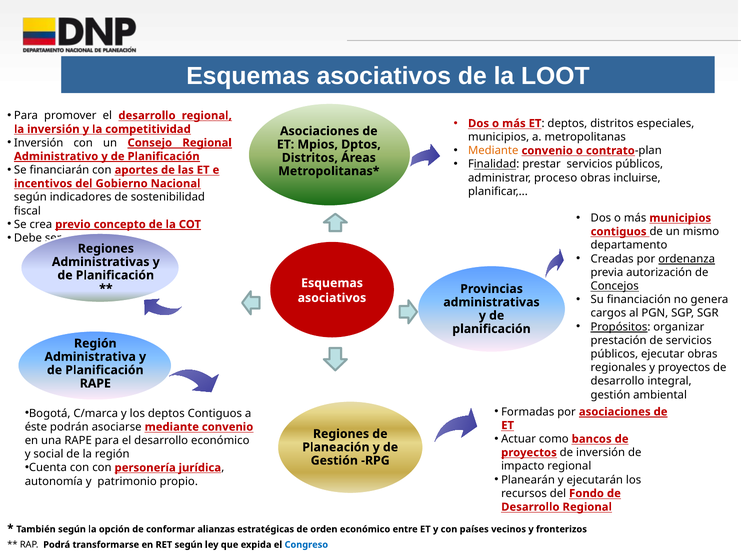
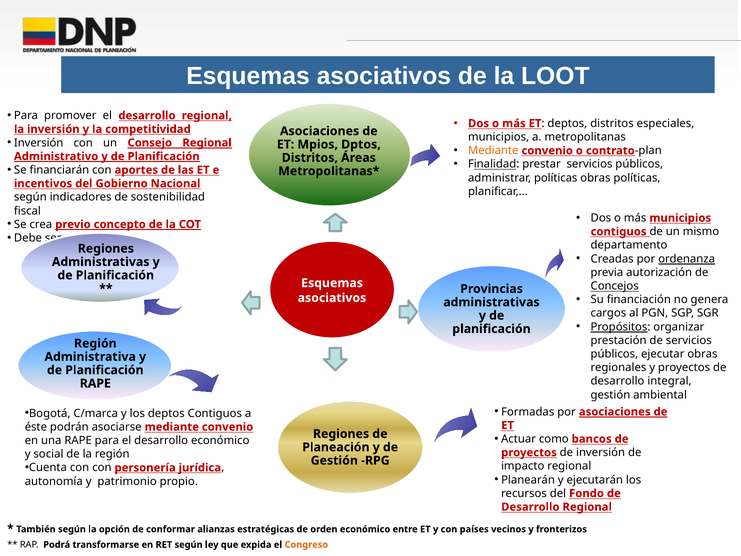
administrar proceso: proceso -> políticas (556, 178)
obras incluirse: incluirse -> políticas (637, 178)
Congreso colour: blue -> orange (306, 544)
